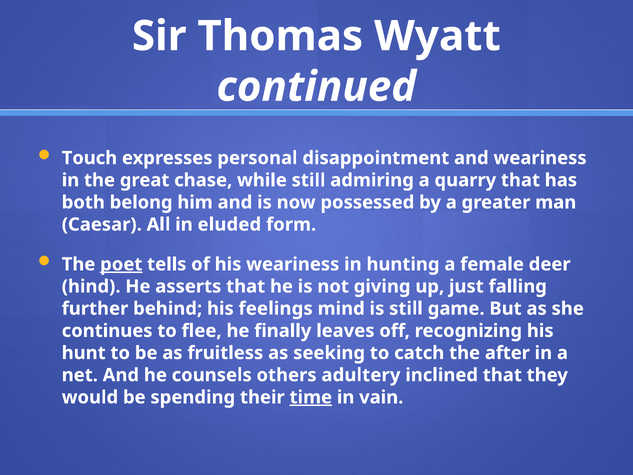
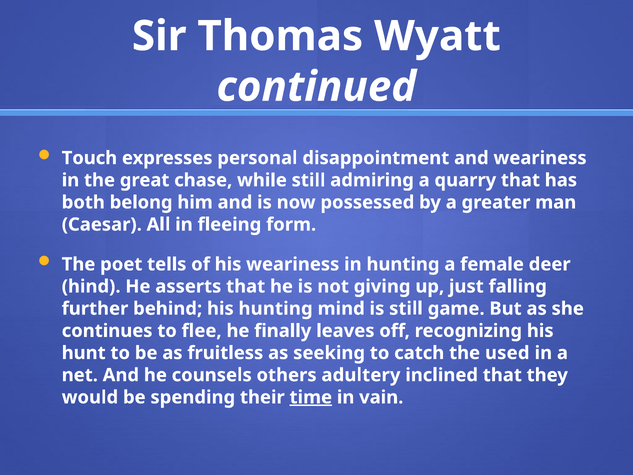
eluded: eluded -> fleeing (229, 224)
poet underline: present -> none (121, 264)
his feelings: feelings -> hunting (276, 308)
after: after -> used (507, 353)
